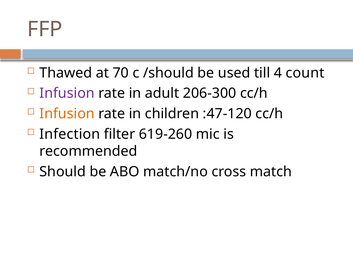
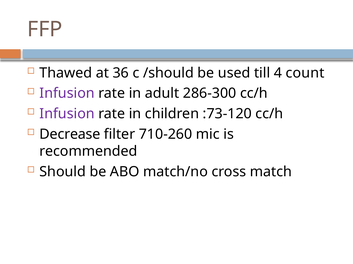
70: 70 -> 36 (121, 73)
206-300: 206-300 -> 286-300 (210, 94)
Infusion colour: orange -> purple (67, 114)
:47-120: :47-120 -> :73-120 (227, 114)
Infection: Infection -> Decrease (70, 135)
619-260: 619-260 -> 710-260 (166, 135)
